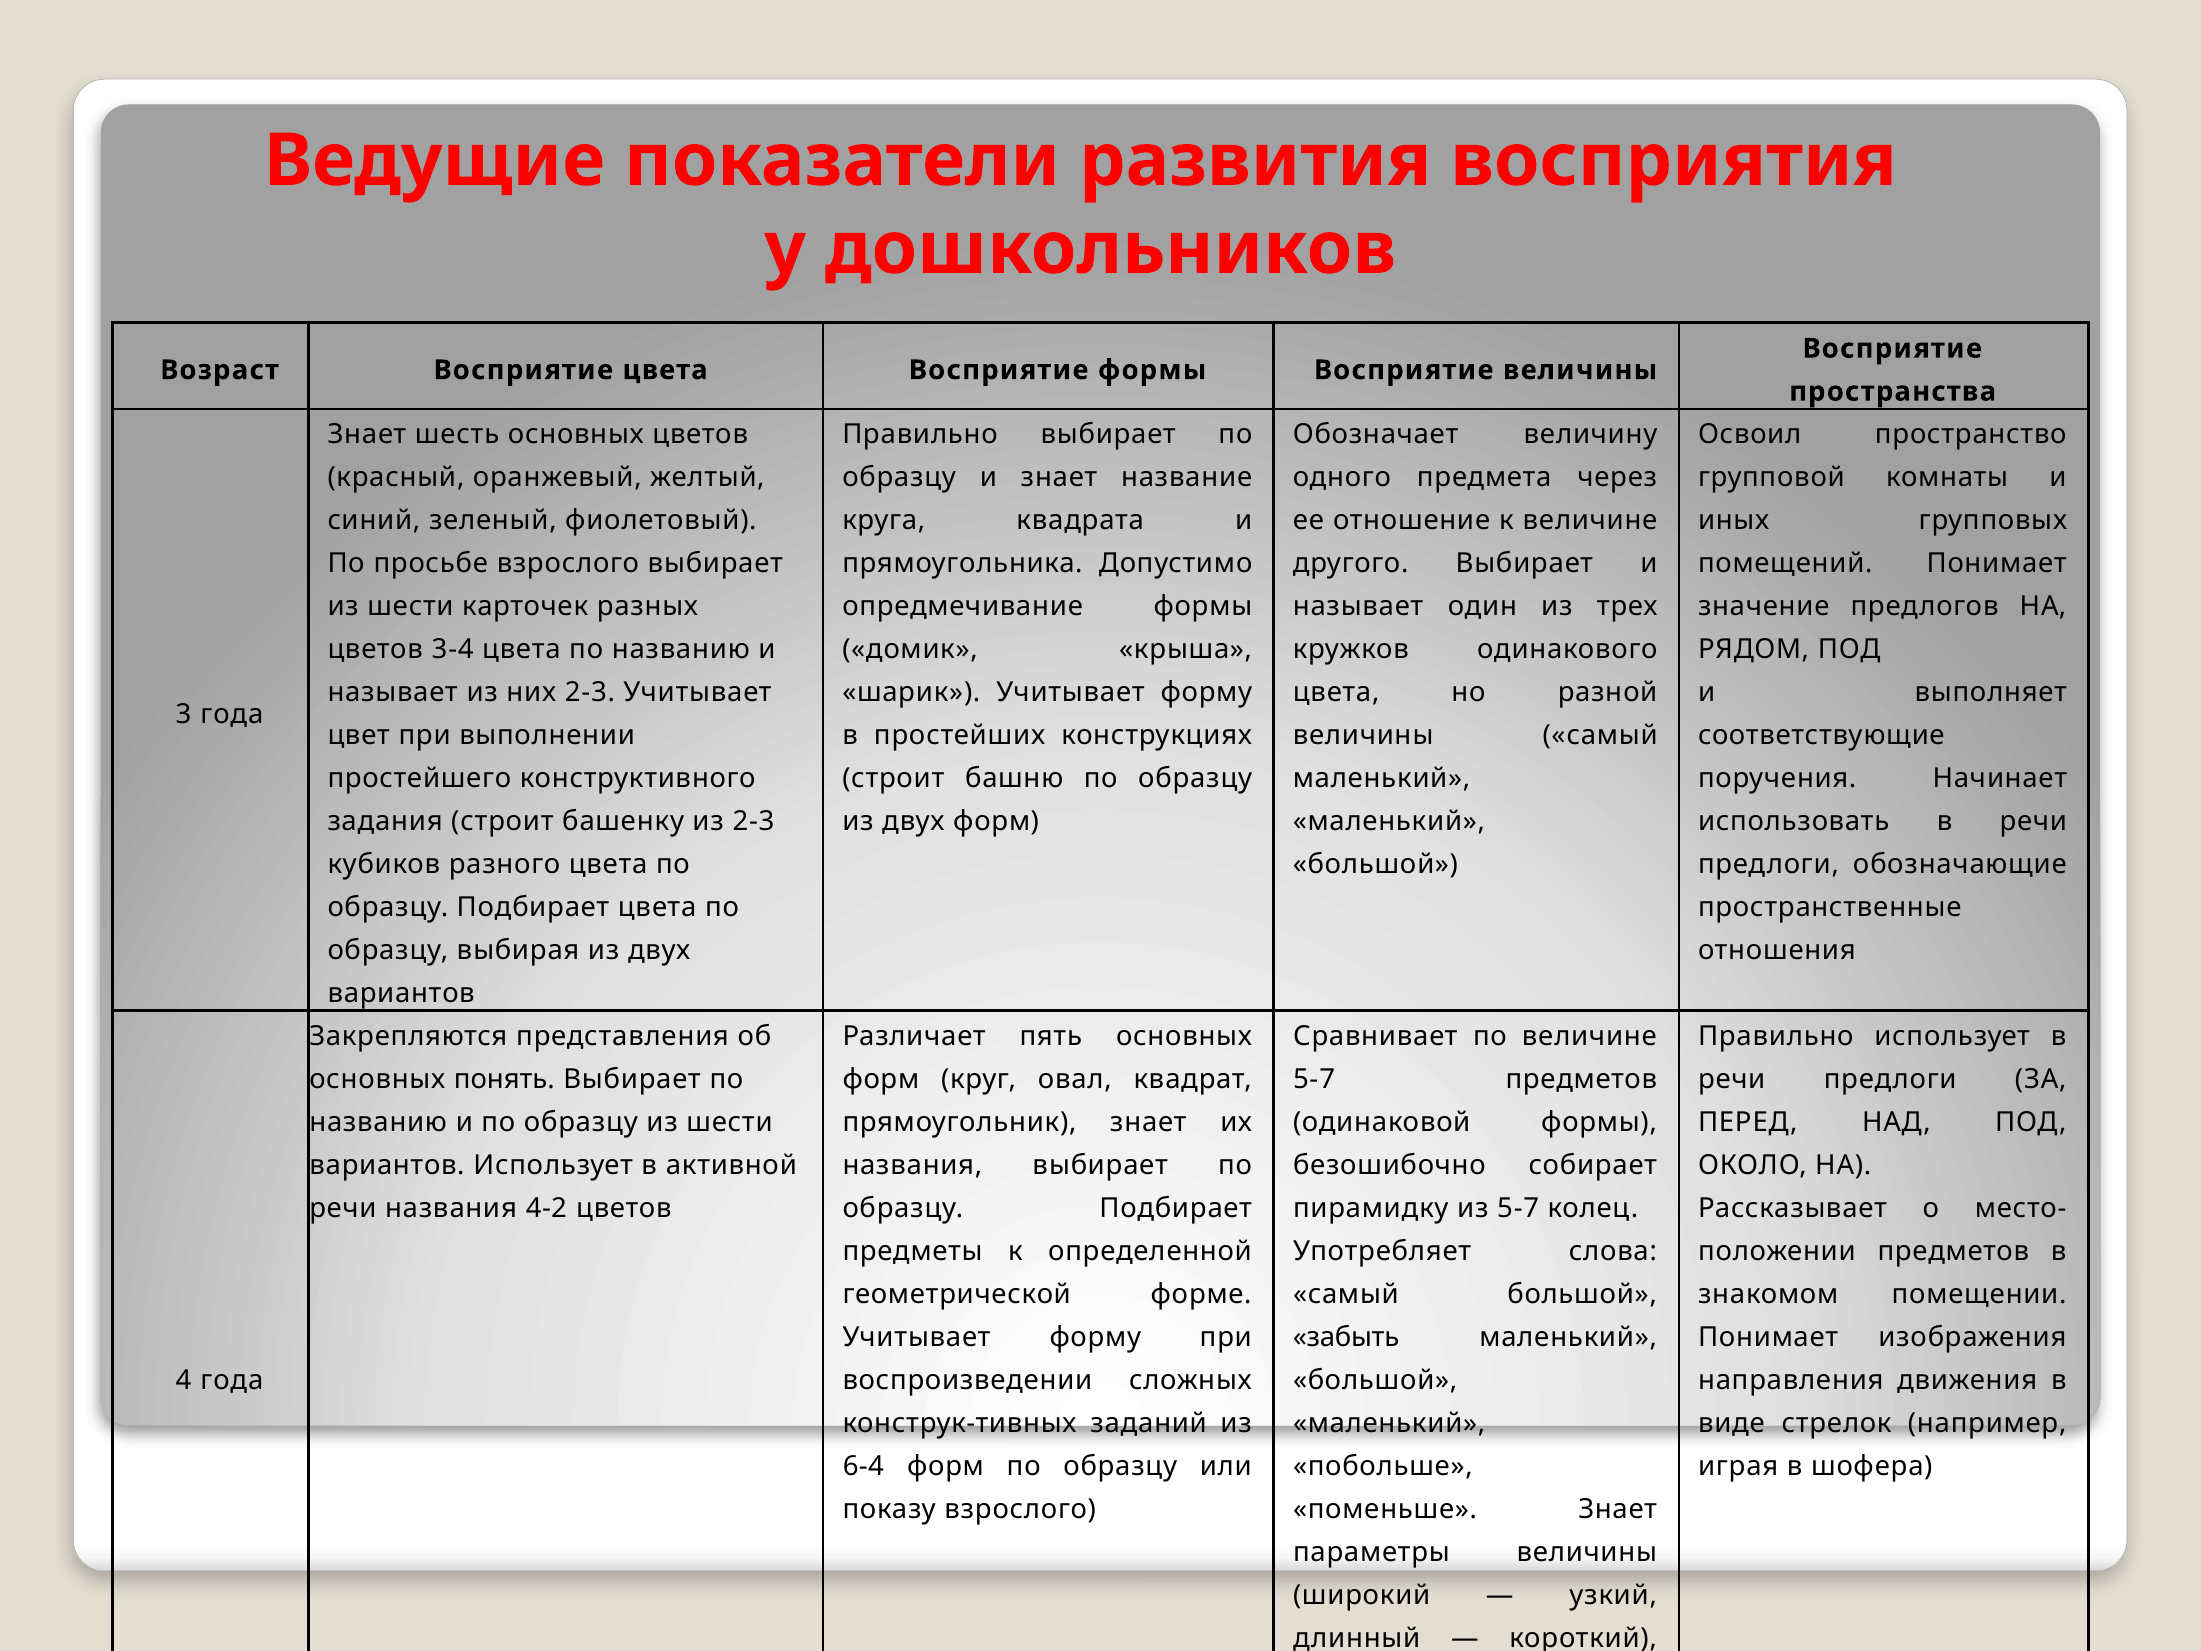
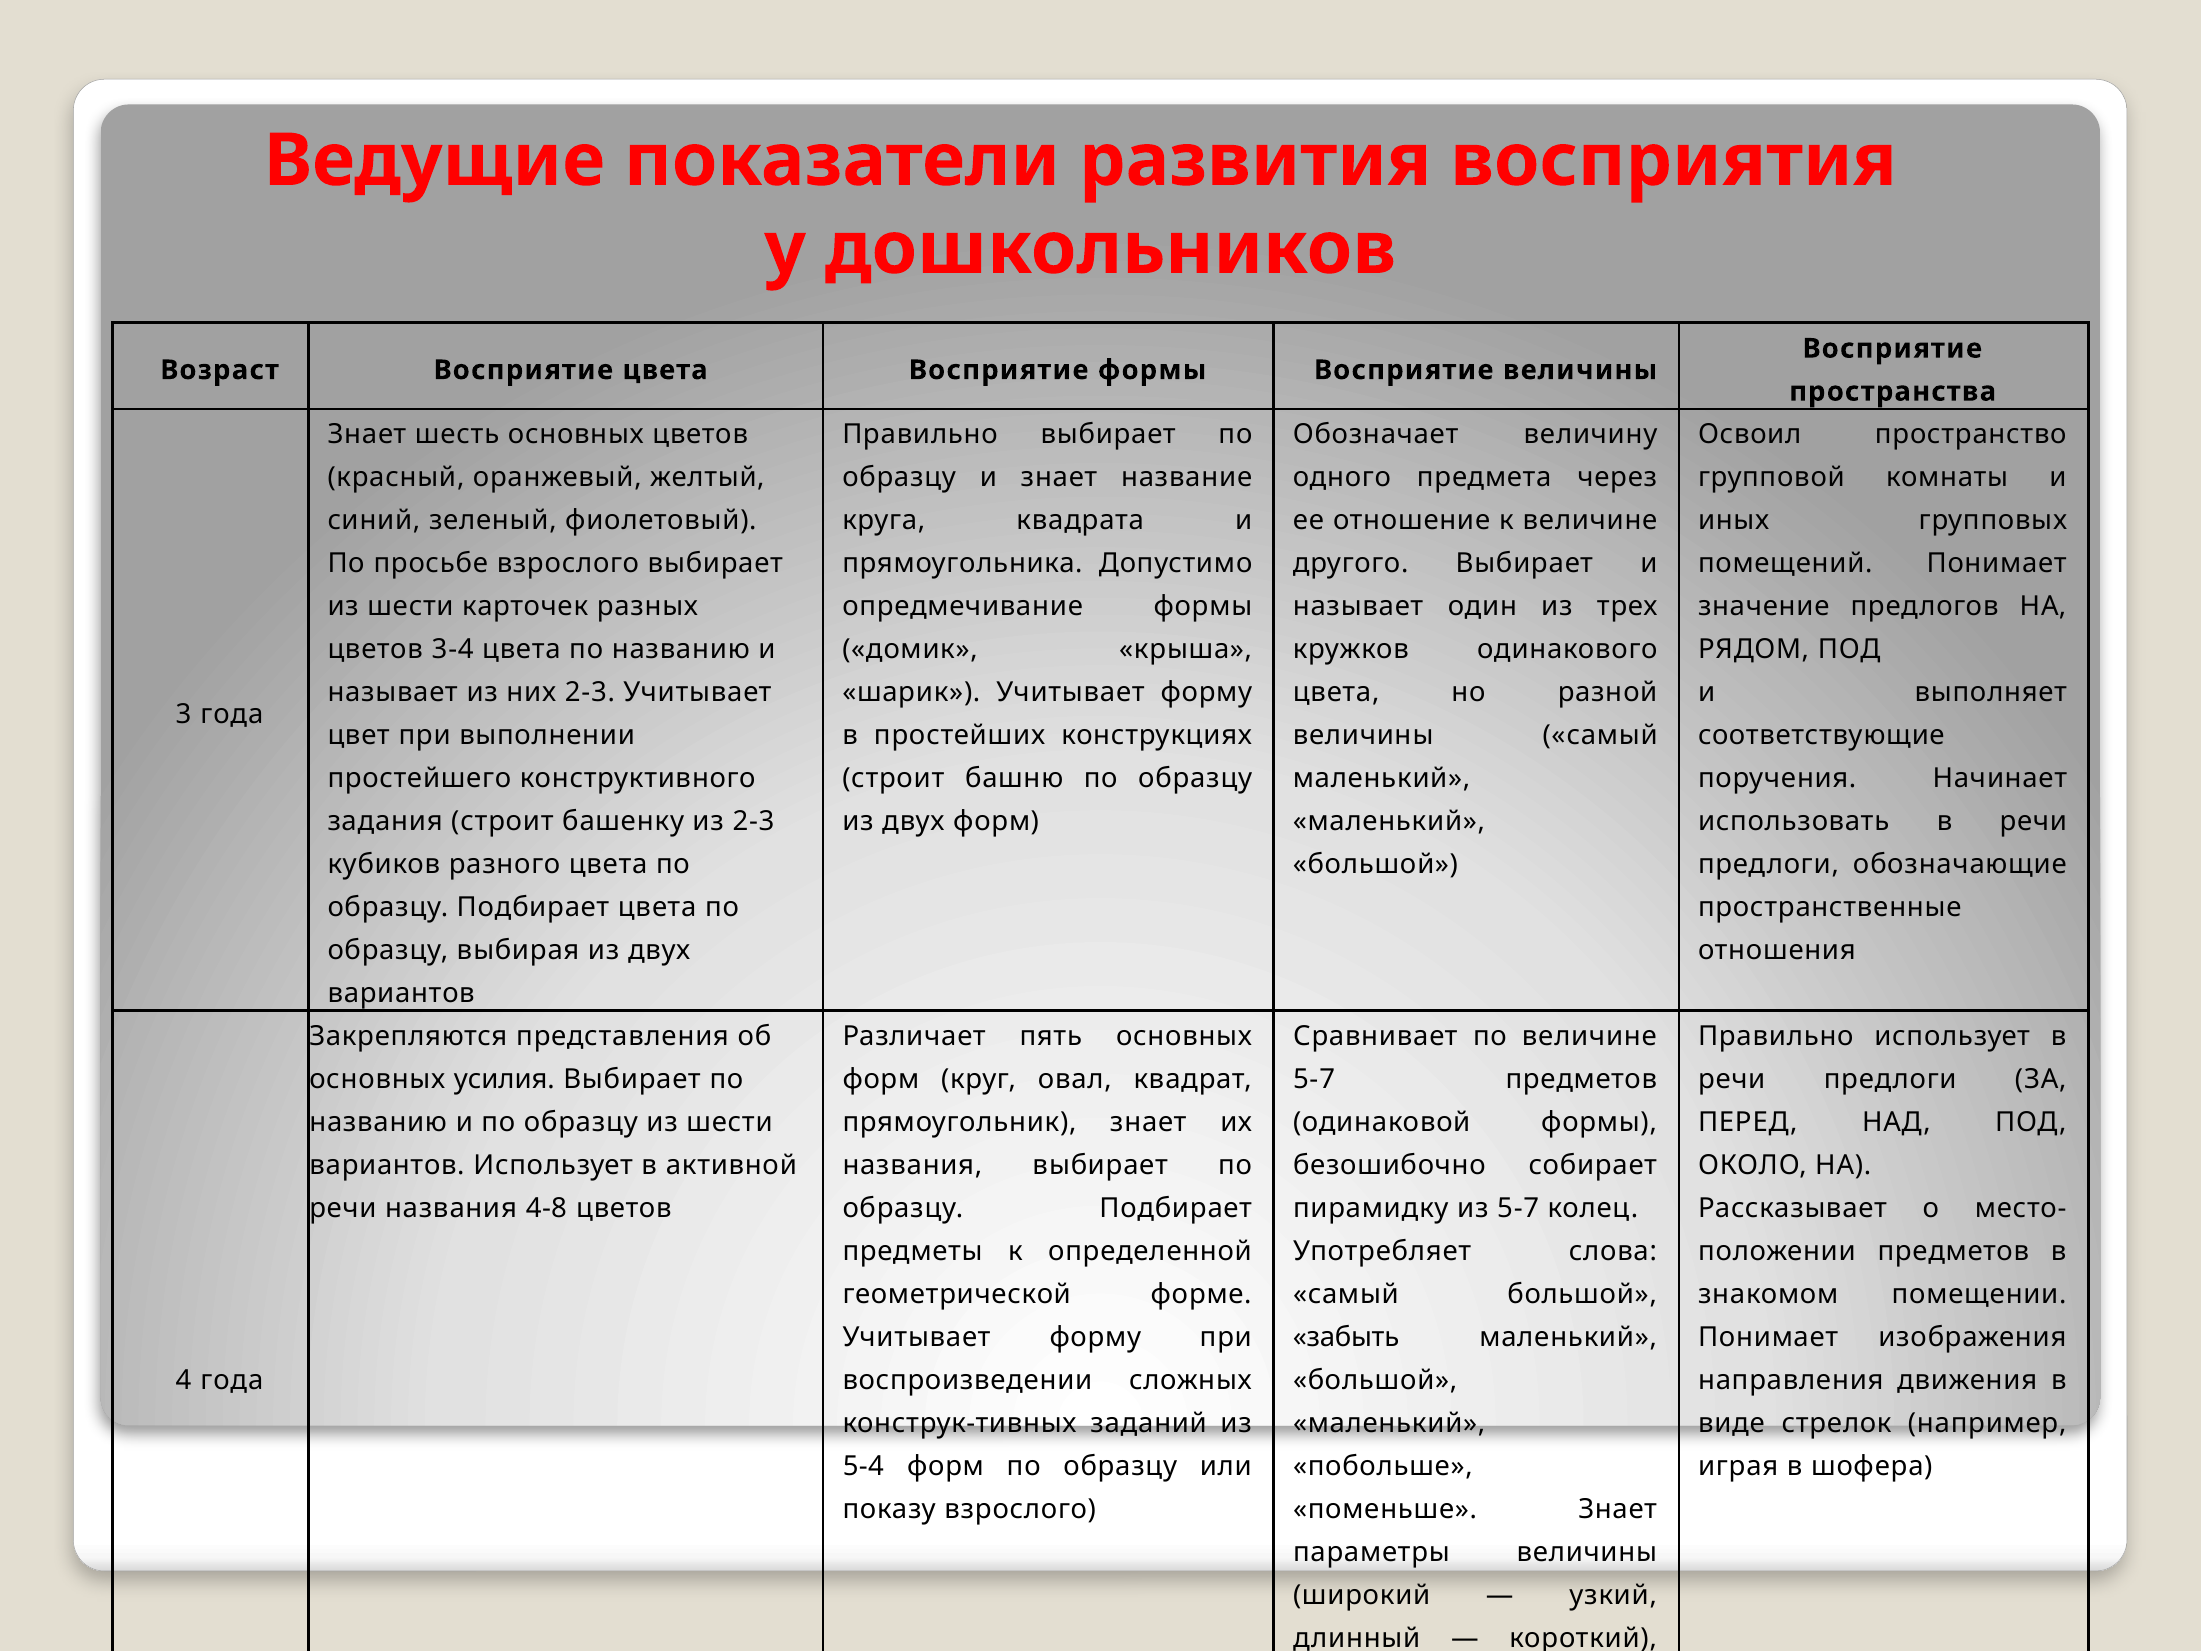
понять: понять -> усилия (504, 1079)
4-2: 4-2 -> 4-8 (546, 1208)
6-4: 6-4 -> 5-4 (863, 1466)
